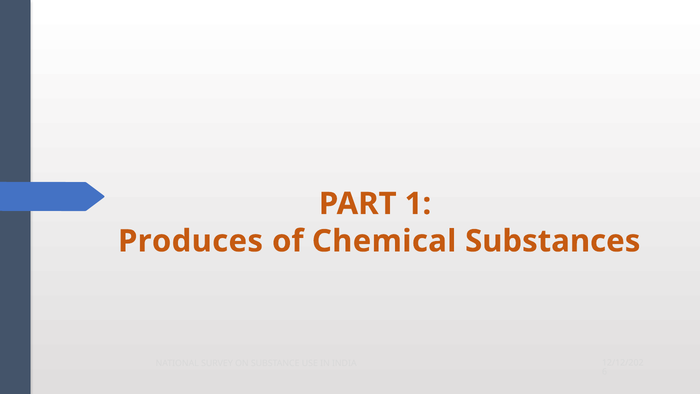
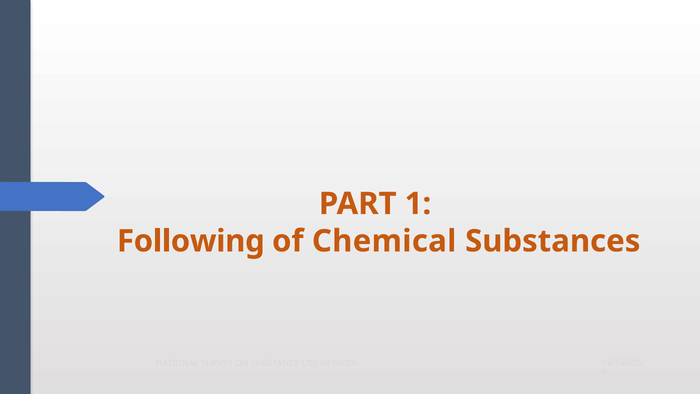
Produces: Produces -> Following (191, 241)
